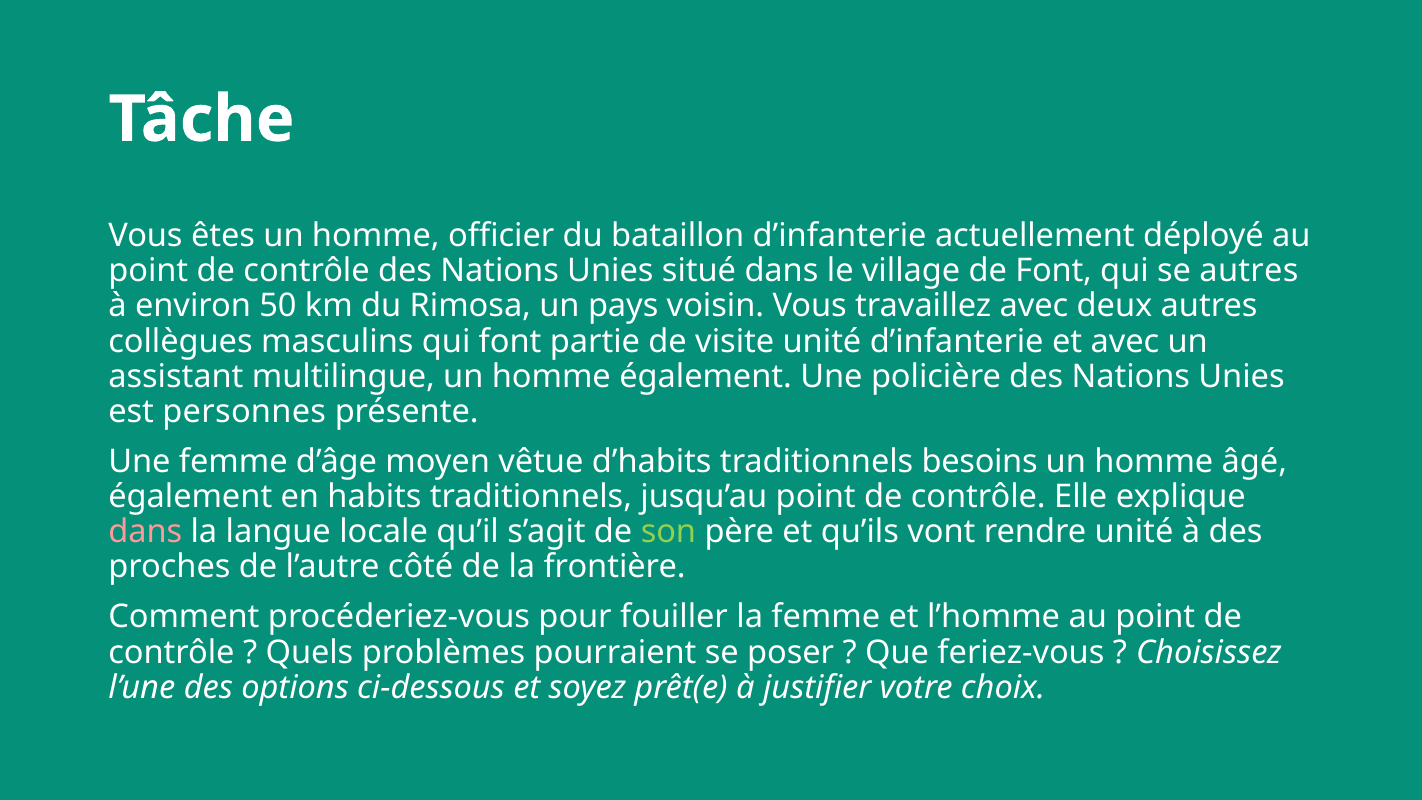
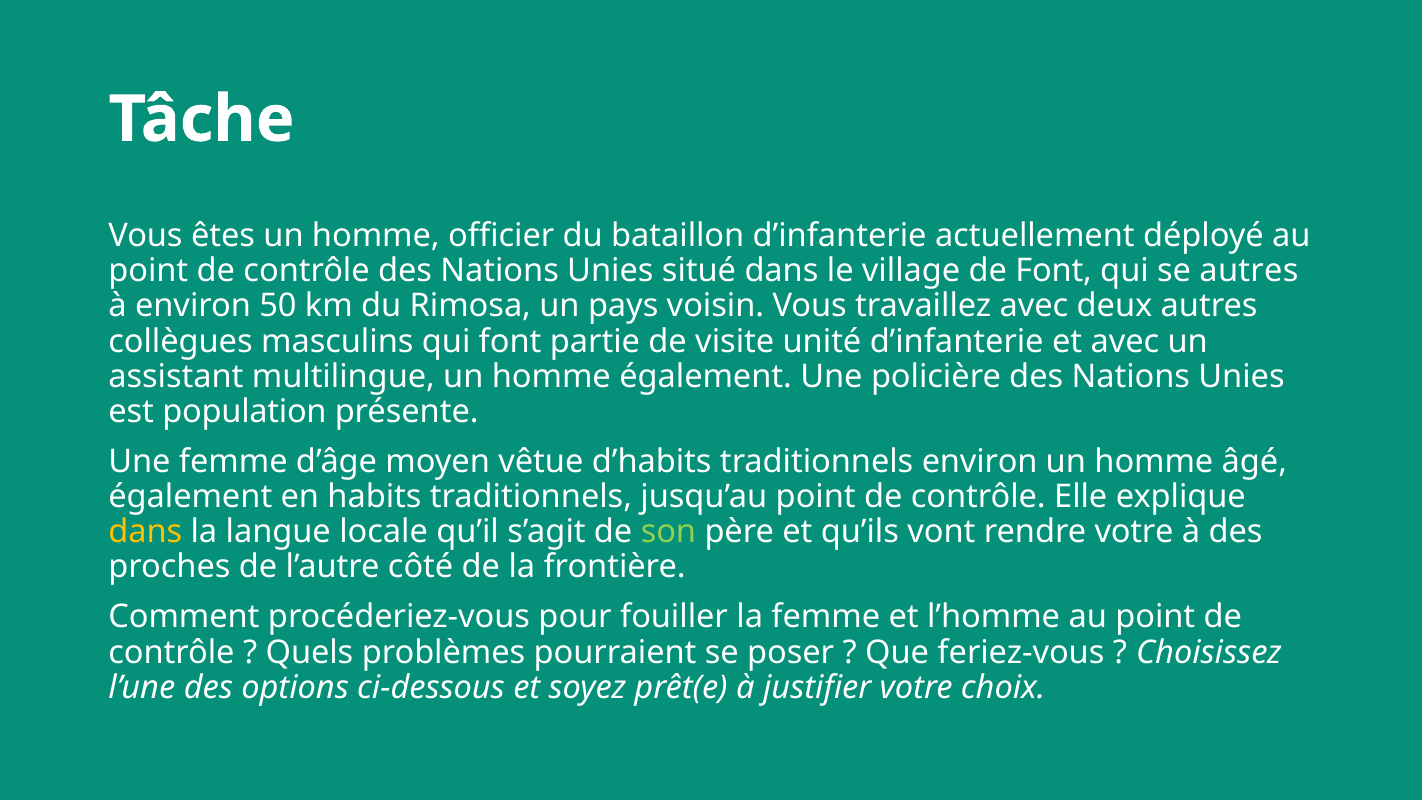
personnes: personnes -> population (245, 412)
traditionnels besoins: besoins -> environ (980, 462)
dans colour: pink -> yellow (145, 532)
rendre unité: unité -> votre (1134, 532)
